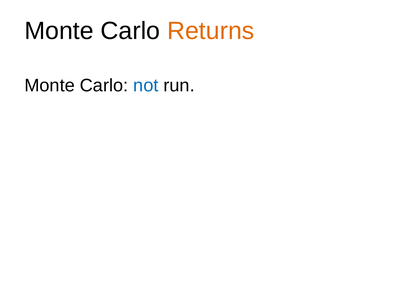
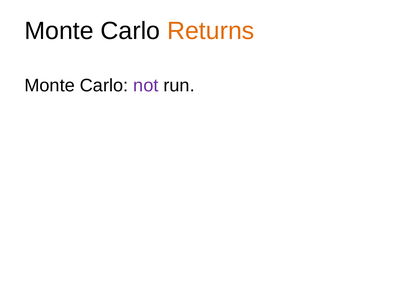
not colour: blue -> purple (146, 86)
